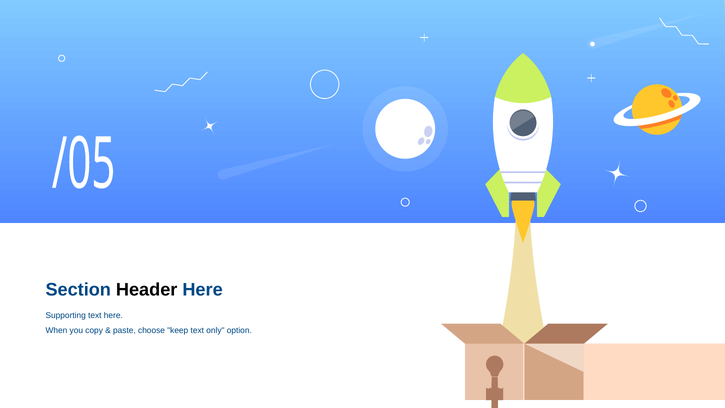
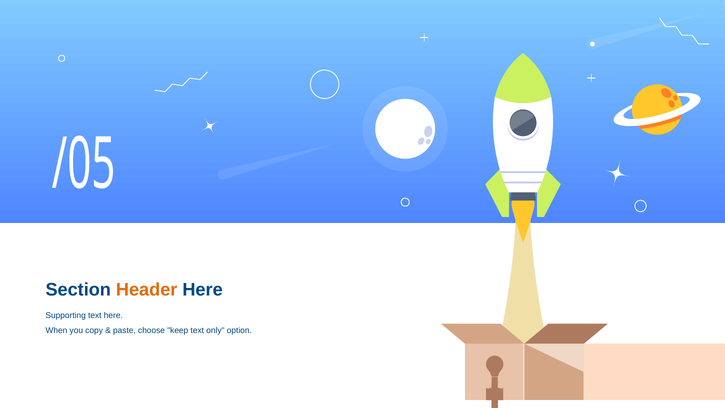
Header colour: black -> orange (147, 290)
